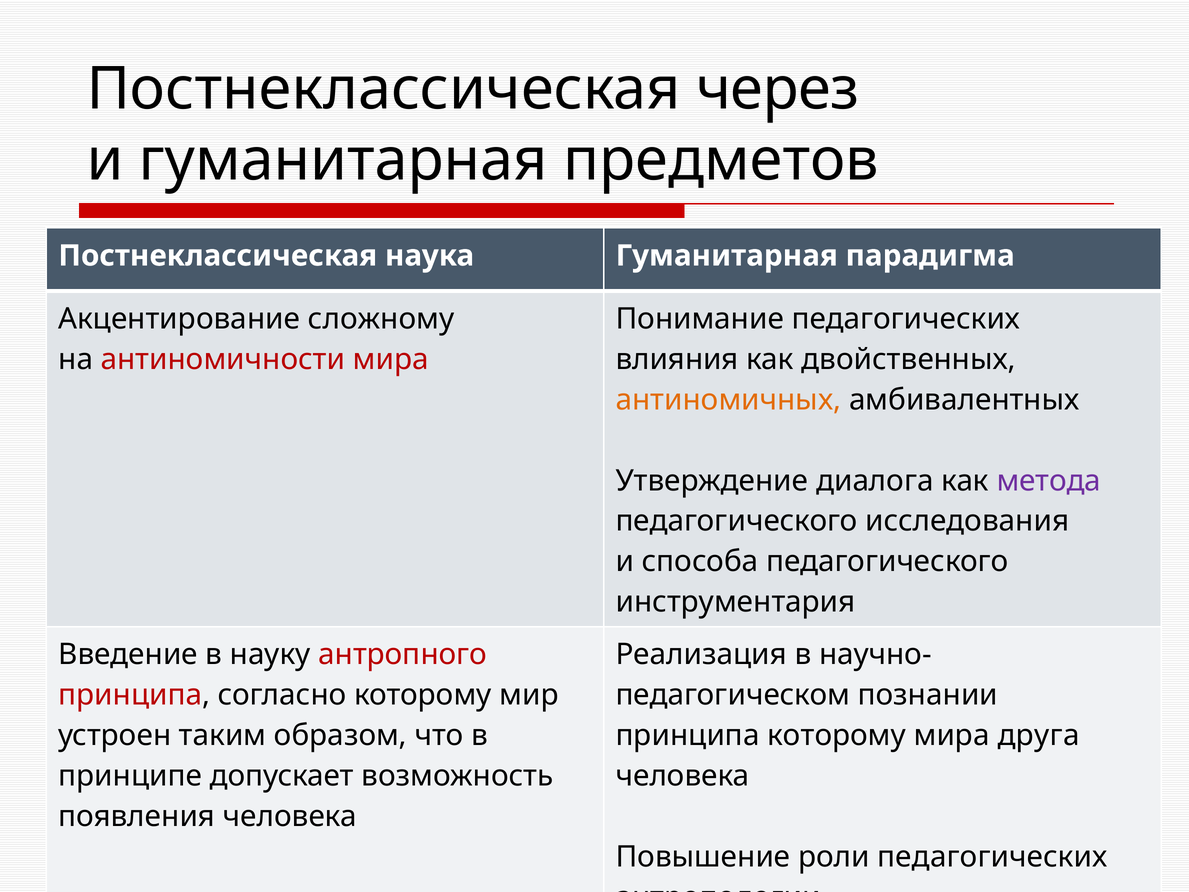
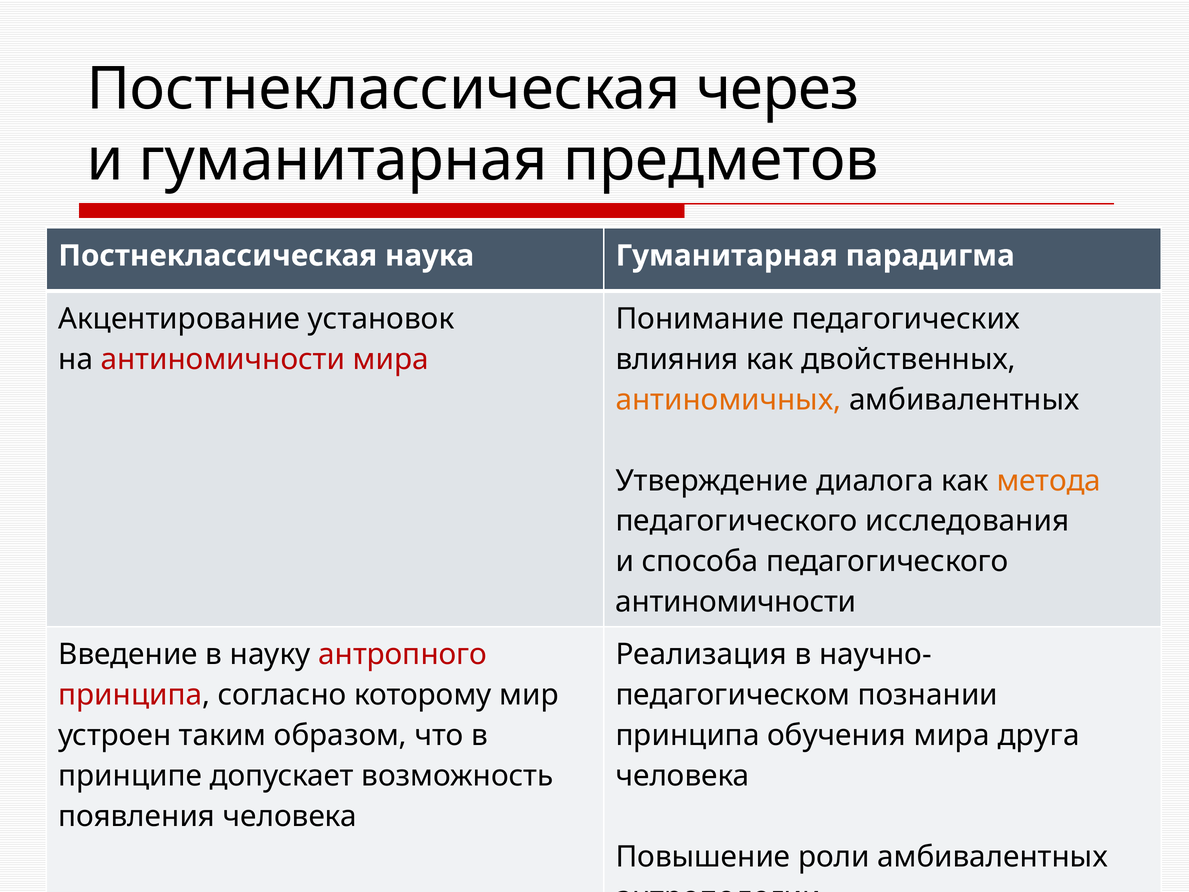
сложному: сложному -> установок (381, 319)
метода colour: purple -> orange (1049, 481)
инструментария: инструментария -> антиномичности (736, 602)
принципа которому: которому -> обучения (837, 735)
роли педагогических: педагогических -> амбивалентных (993, 857)
